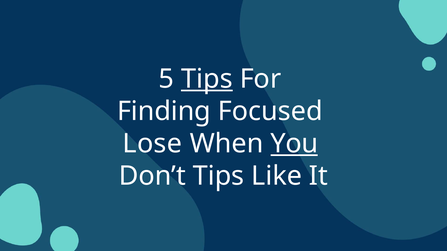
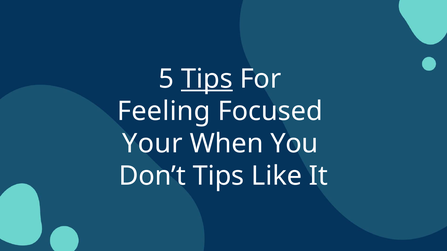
Finding: Finding -> Feeling (164, 111)
Lose: Lose -> Your (152, 144)
You underline: present -> none (294, 144)
